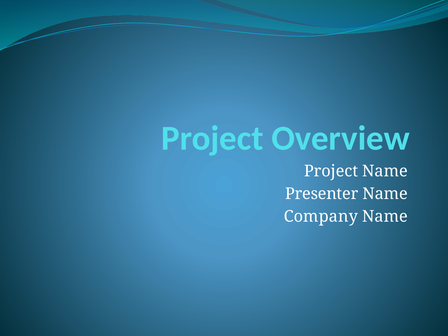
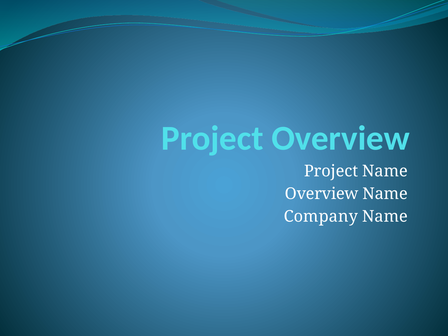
Presenter: Presenter -> Overview (322, 194)
